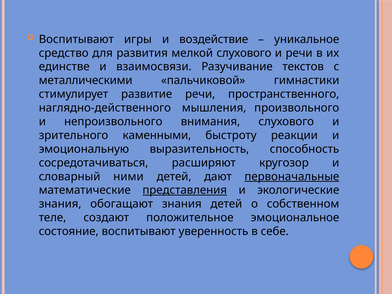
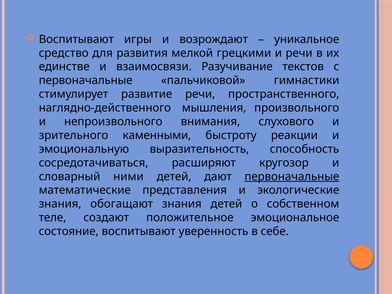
воздействие: воздействие -> возрождают (214, 39)
мелкой слухового: слухового -> грецкими (244, 53)
металлическими: металлическими -> первоначальные (86, 80)
представления underline: present -> none (185, 190)
